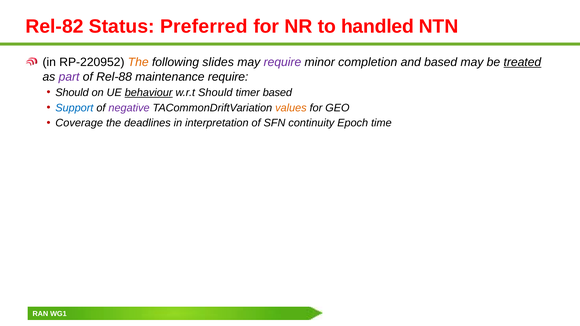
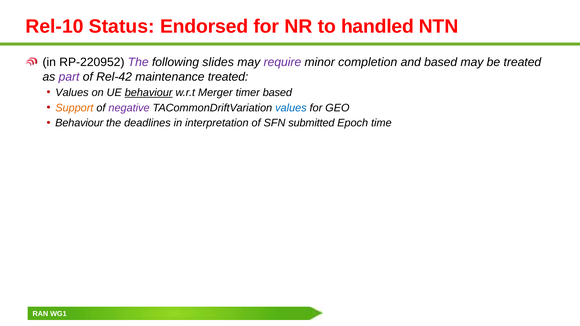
Rel-82: Rel-82 -> Rel-10 (55, 27)
Preferred: Preferred -> Endorsed (204, 27)
The colour: orange -> purple (138, 62)
treated underline: present -> none (522, 62)
Rel-88: Rel-88 -> Rel-42 (114, 77)
maintenance require: require -> treated (228, 77)
Should: Should -> Values (72, 93)
w.r.t Should: Should -> Merger (215, 93)
Support colour: blue -> orange (74, 108)
values colour: orange -> blue (291, 108)
Coverage: Coverage -> Behaviour (79, 123)
continuity: continuity -> submitted (311, 123)
